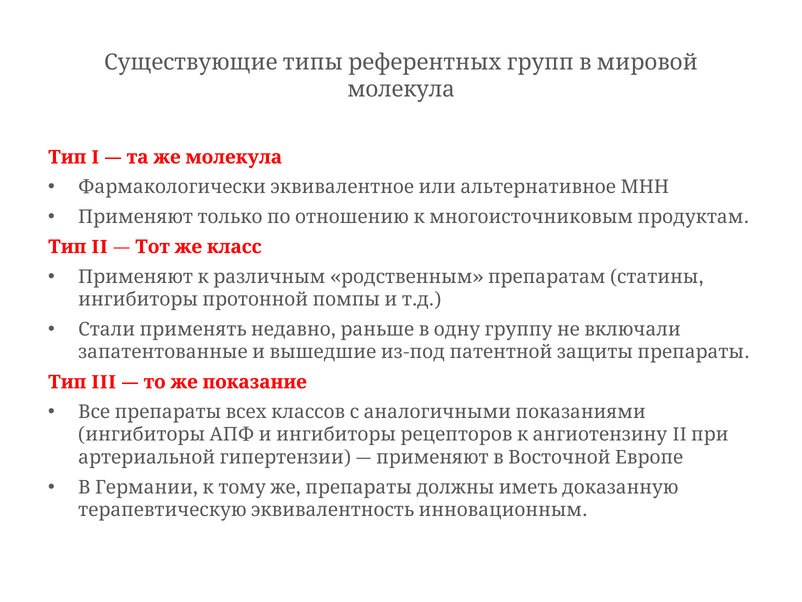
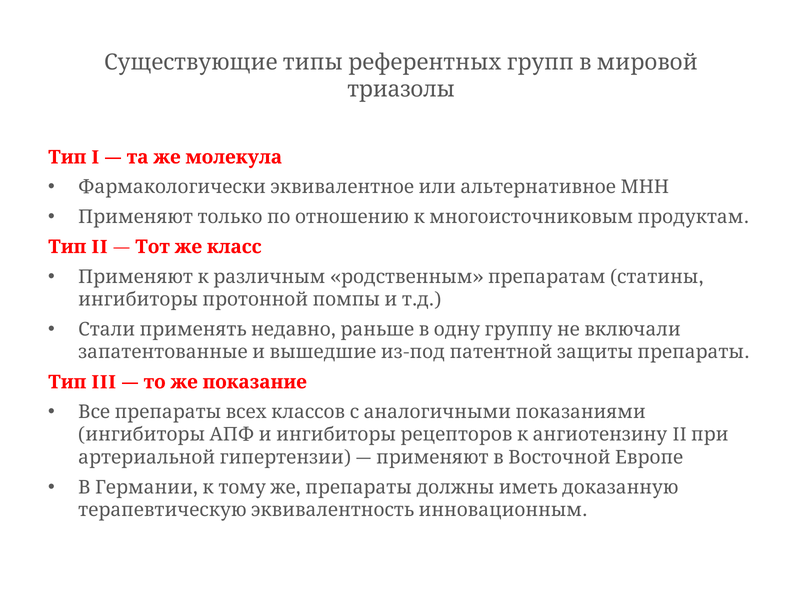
молекула: молекула -> триазолы (401, 89)
